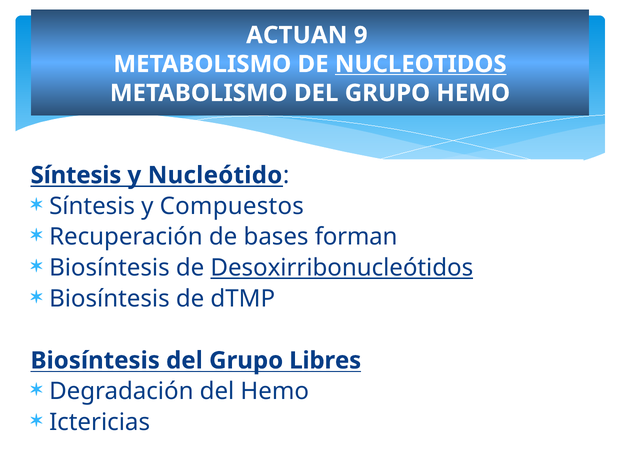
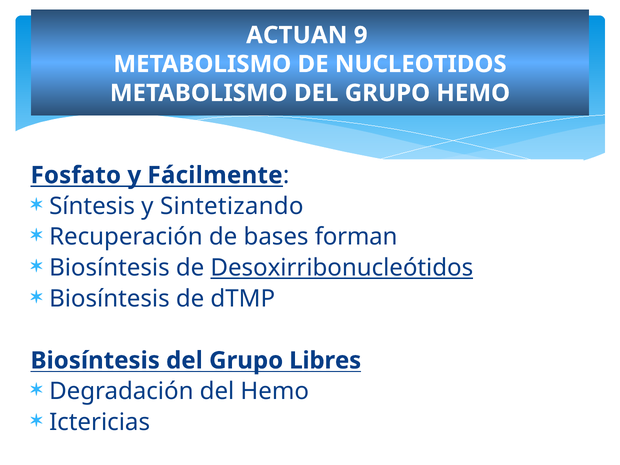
NUCLEOTIDOS underline: present -> none (421, 64)
Síntesis: Síntesis -> Fosfato (76, 175)
Nucleótido: Nucleótido -> Fácilmente (215, 175)
Compuestos: Compuestos -> Sintetizando (232, 206)
